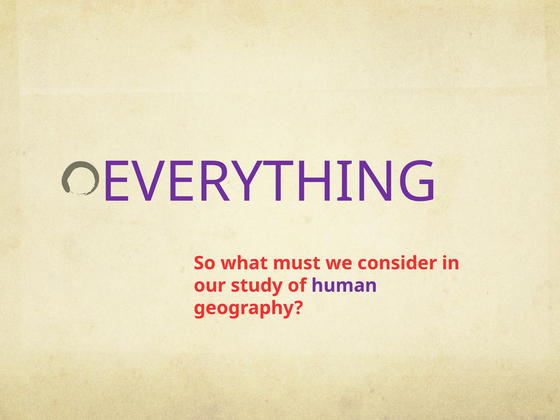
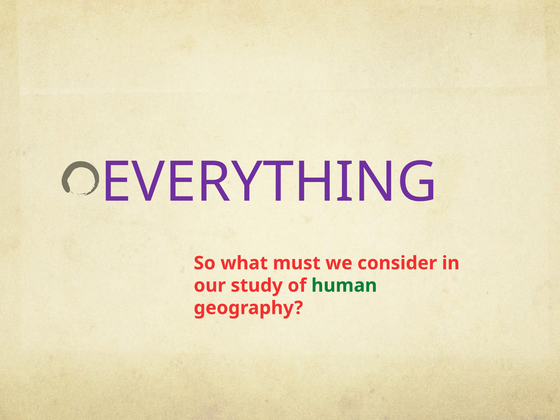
human colour: purple -> green (344, 286)
